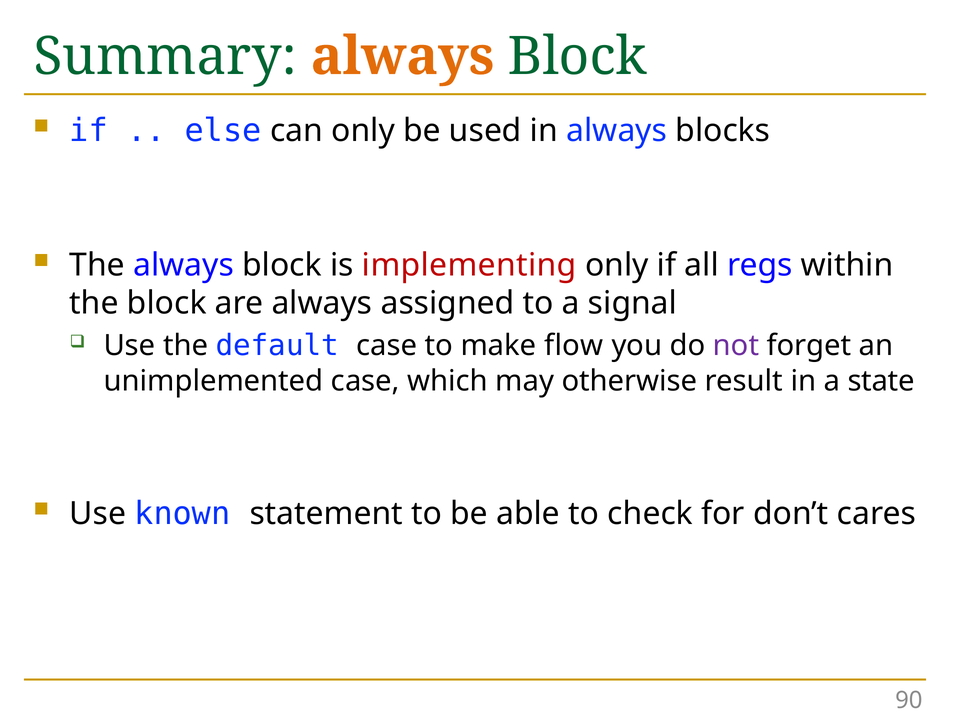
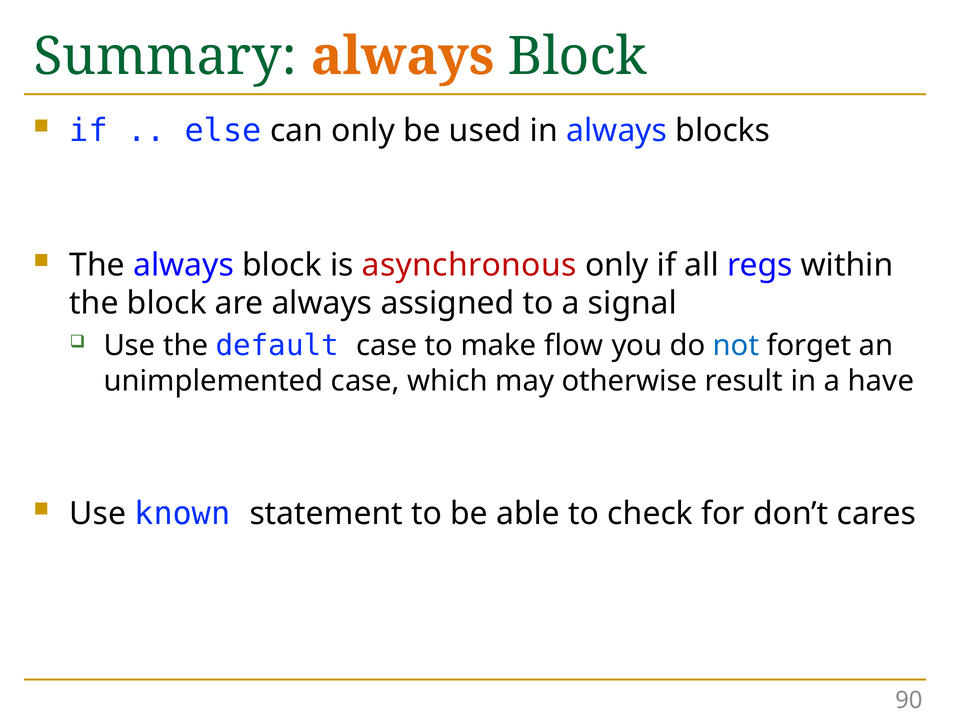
implementing: implementing -> asynchronous (469, 265)
not colour: purple -> blue (736, 345)
state: state -> have (881, 381)
